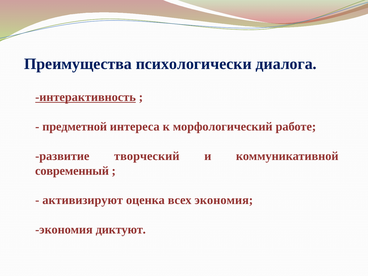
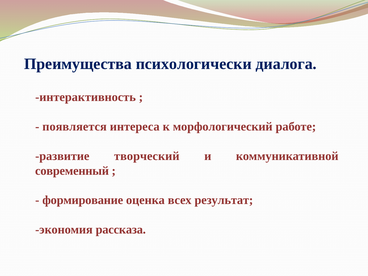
интерактивность underline: present -> none (86, 97)
предметной: предметной -> появляется (75, 127)
активизируют: активизируют -> формирование (83, 200)
всех экономия: экономия -> результат (224, 200)
диктуют: диктуют -> рассказа (121, 230)
